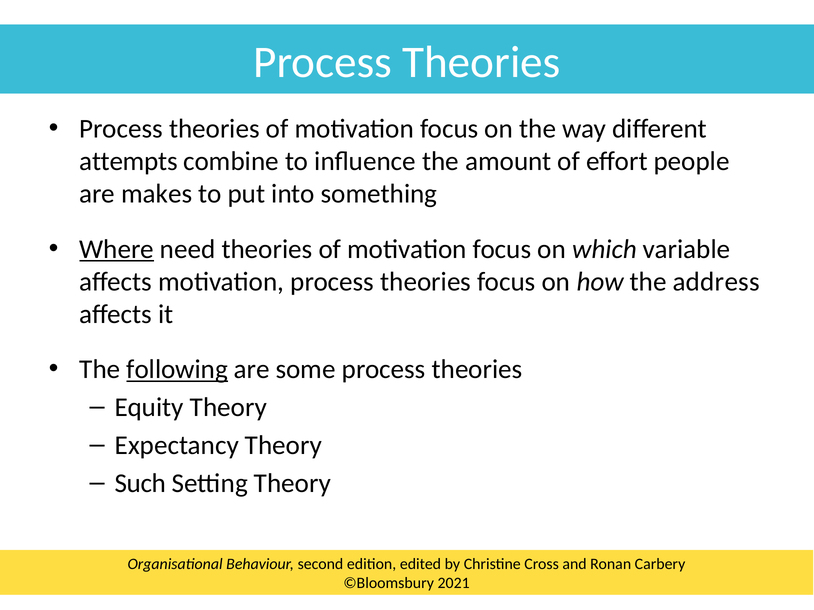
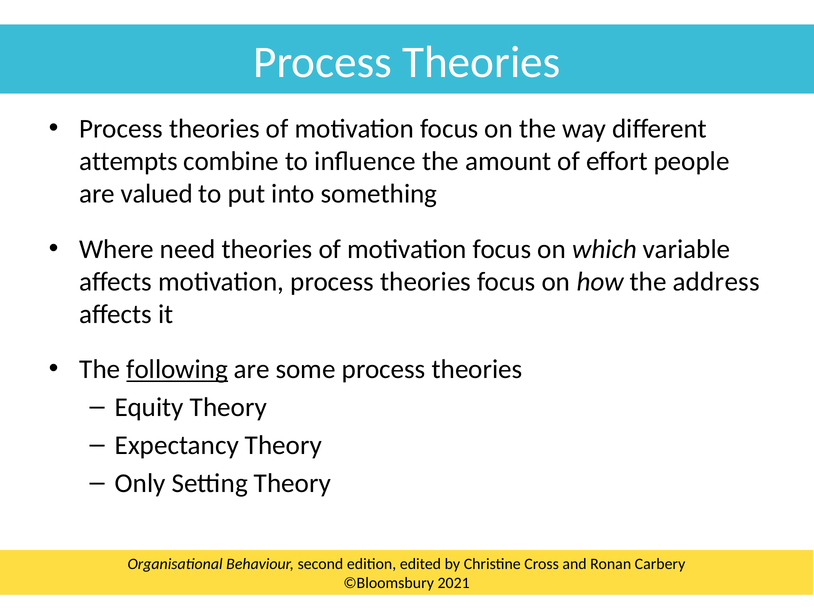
makes: makes -> valued (157, 194)
Where underline: present -> none (117, 249)
Such: Such -> Only (140, 484)
